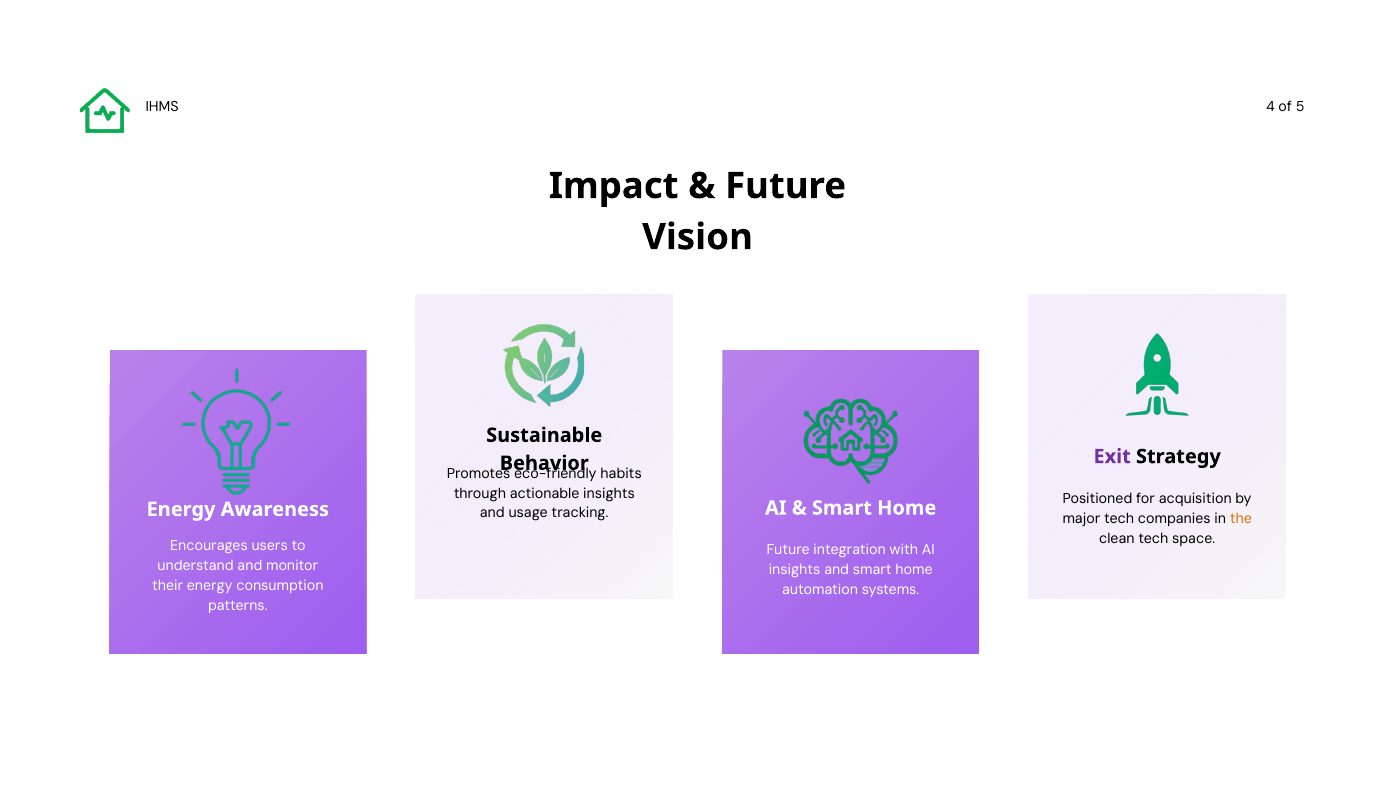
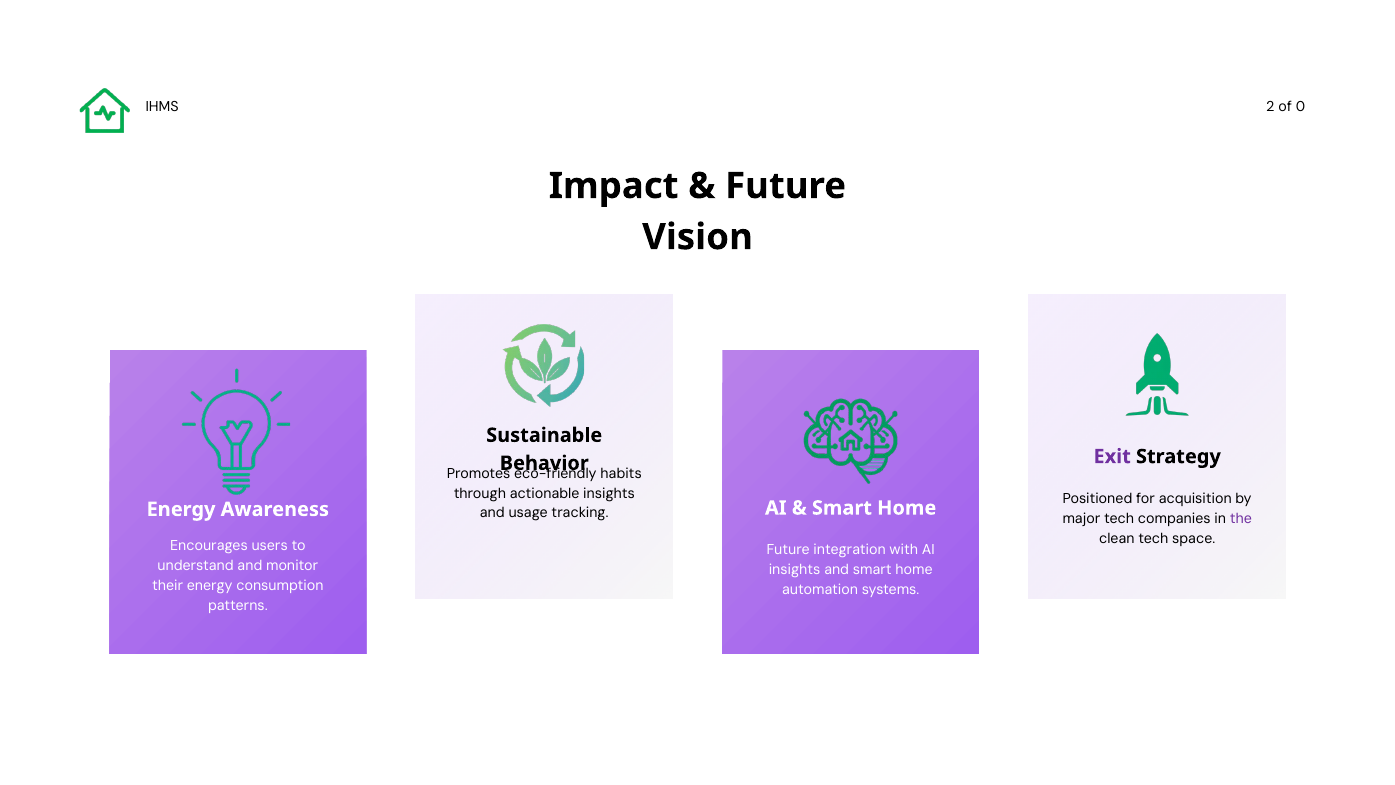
4: 4 -> 2 (1270, 107)
5: 5 -> 0 (1300, 107)
the colour: orange -> purple (1241, 519)
